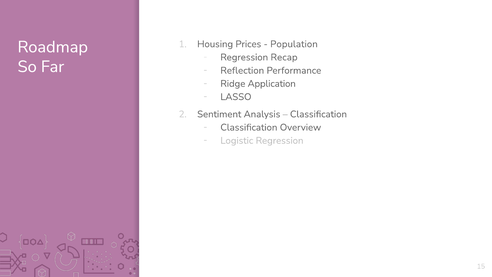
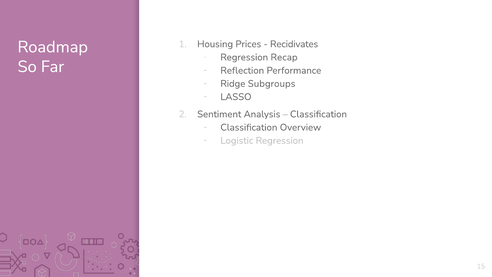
Population: Population -> Recidivates (294, 44)
Application: Application -> Subgroups (272, 84)
